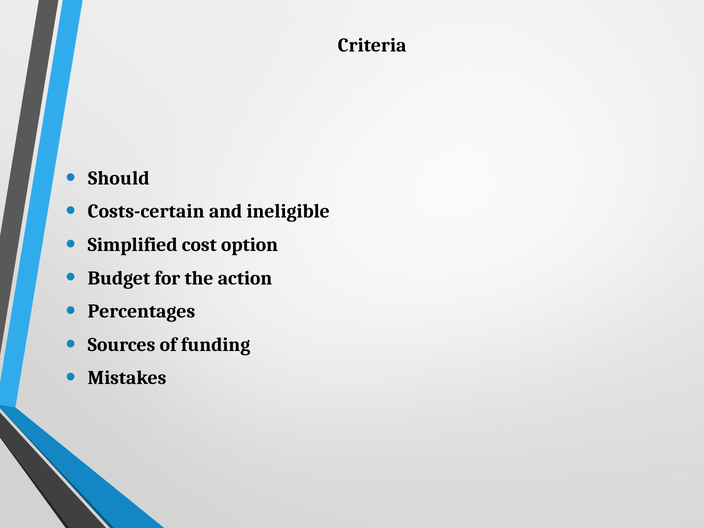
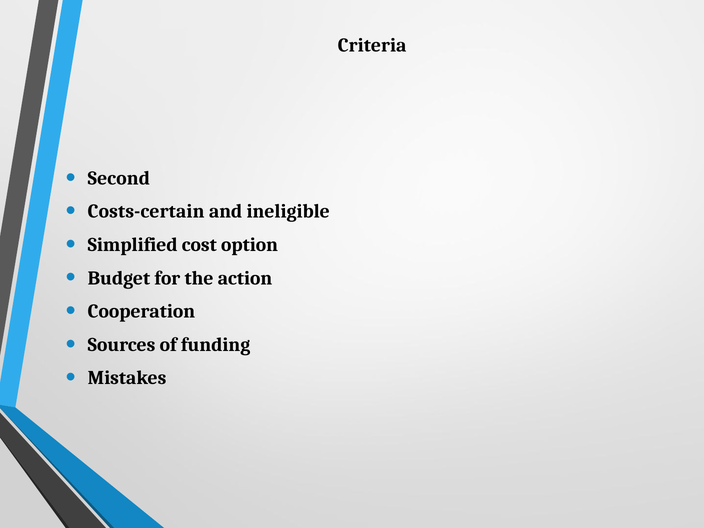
Should: Should -> Second (119, 178)
Percentages: Percentages -> Cooperation (141, 311)
